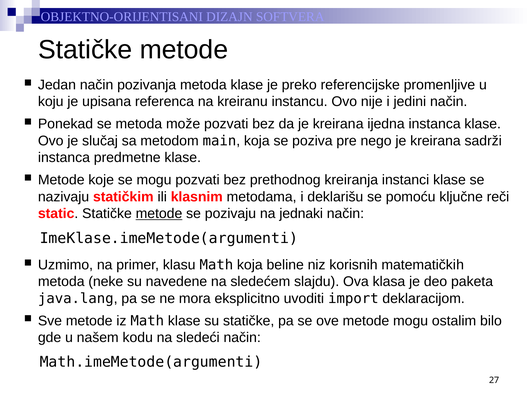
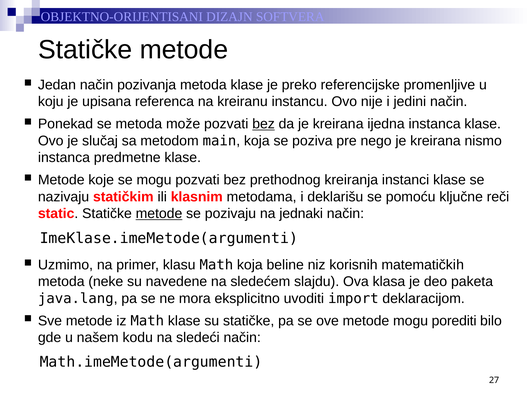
bez underline: none -> present (264, 124)
sadrži: sadrži -> nismo (483, 141)
ostalim: ostalim -> porediti (454, 321)
